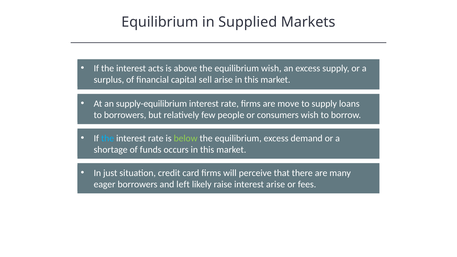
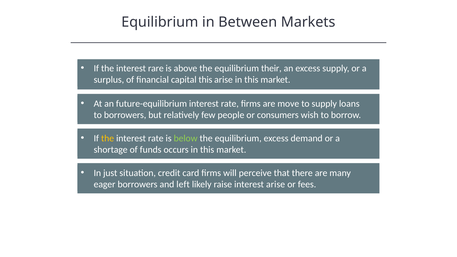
Supplied: Supplied -> Between (248, 22)
acts: acts -> rare (156, 68)
equilibrium wish: wish -> their (271, 68)
capital sell: sell -> this (205, 80)
supply-equilibrium: supply-equilibrium -> future-equilibrium (151, 104)
the colour: light blue -> yellow (108, 138)
